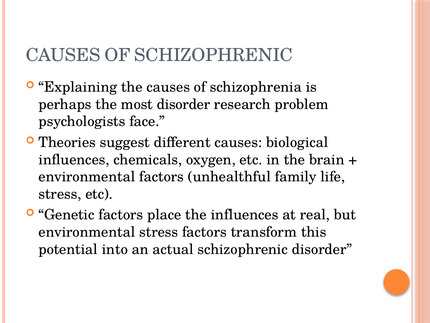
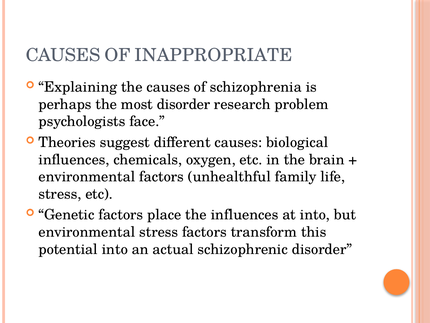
OF SCHIZOPHRENIC: SCHIZOPHRENIC -> INAPPROPRIATE (213, 55)
at real: real -> into (315, 215)
